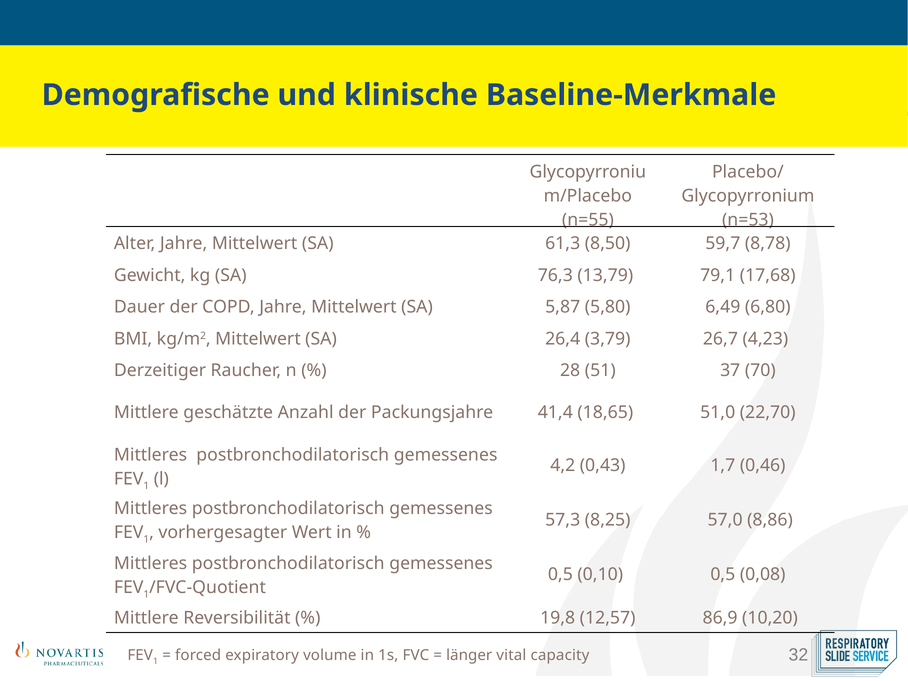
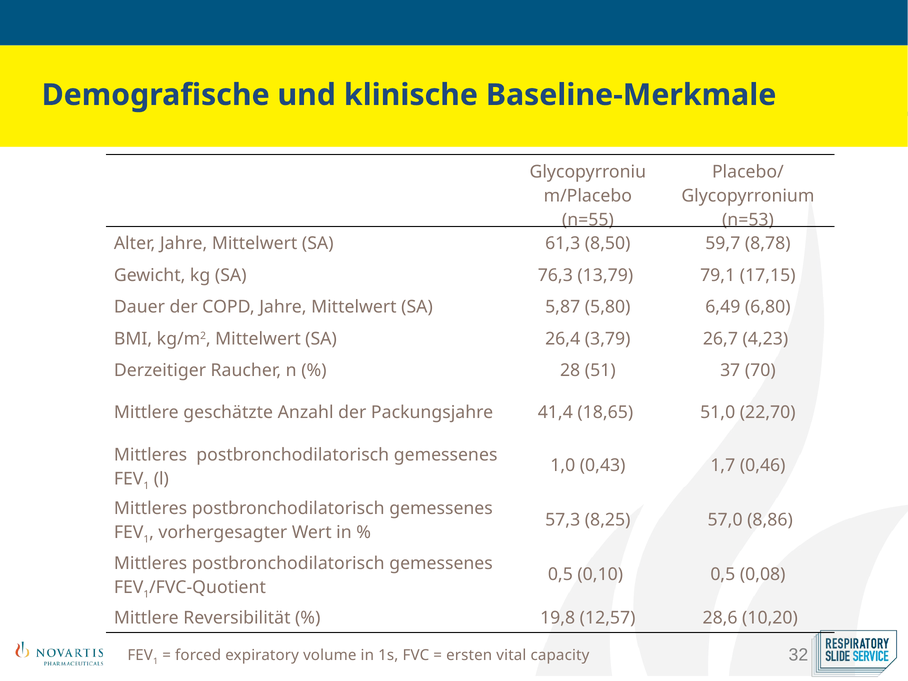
17,68: 17,68 -> 17,15 (768, 275)
4,2: 4,2 -> 1,0 (563, 466)
86,9: 86,9 -> 28,6 (720, 618)
länger: länger -> ersten (469, 655)
